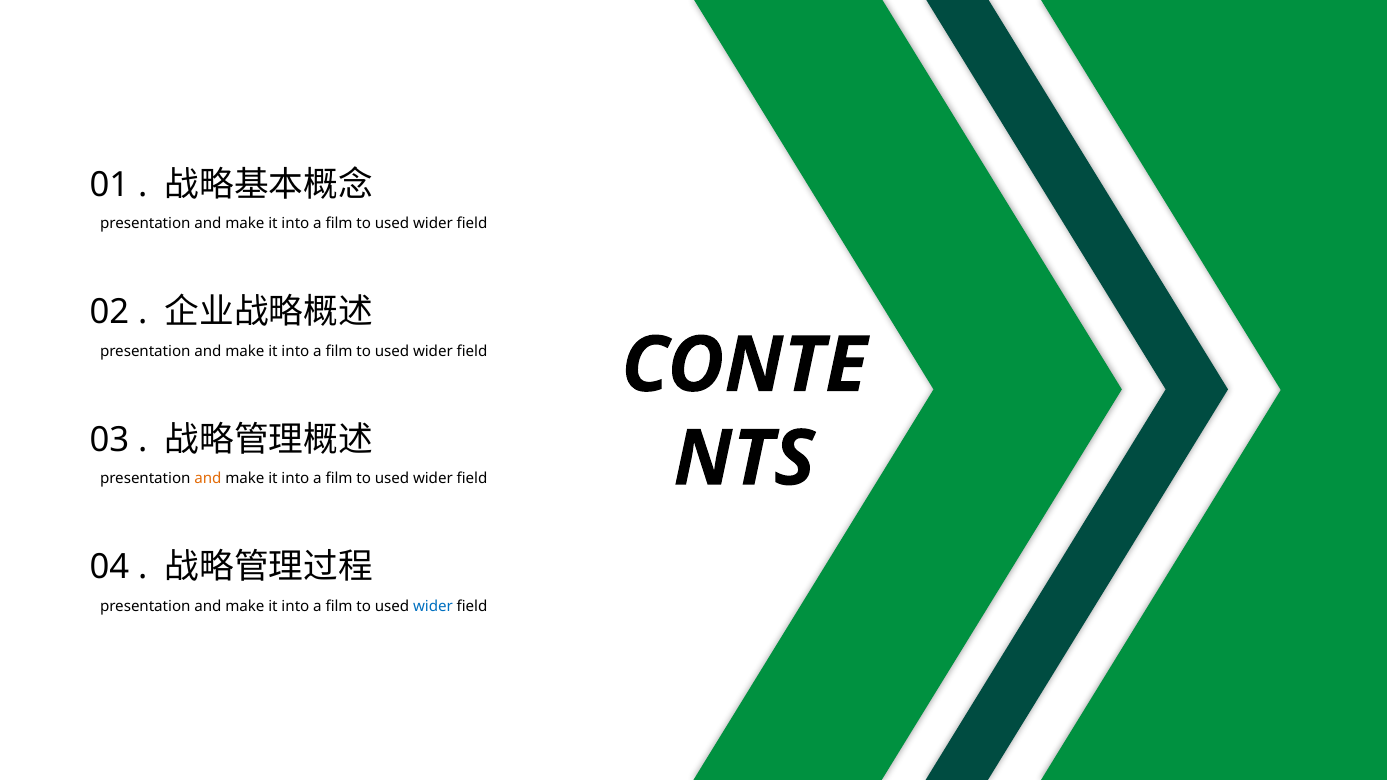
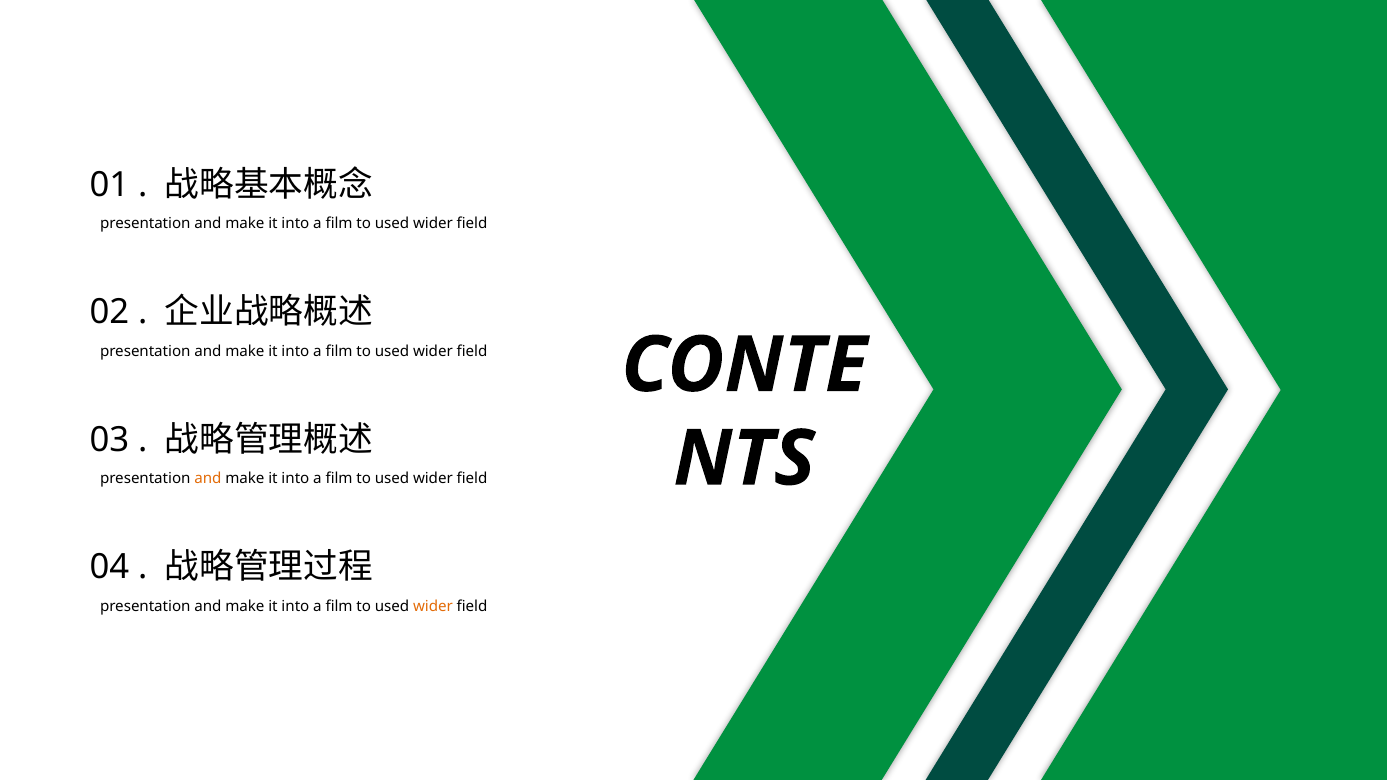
wider colour: blue -> orange (433, 606)
